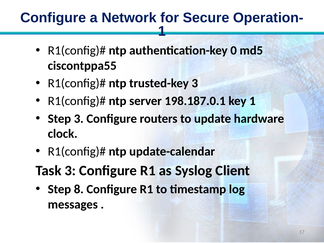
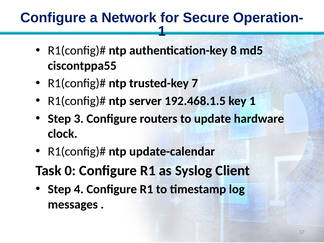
0: 0 -> 8 (234, 51)
trusted-key 3: 3 -> 7 (195, 83)
198.187.0.1: 198.187.0.1 -> 192.468.1.5 (195, 101)
Task 3: 3 -> 0 (70, 171)
8: 8 -> 4 (79, 189)
